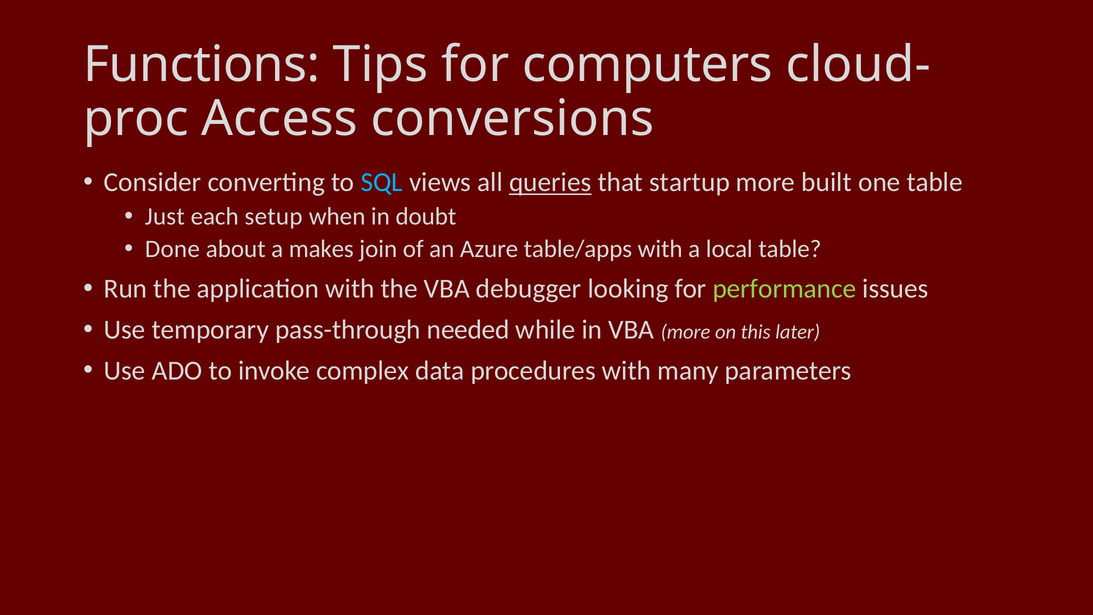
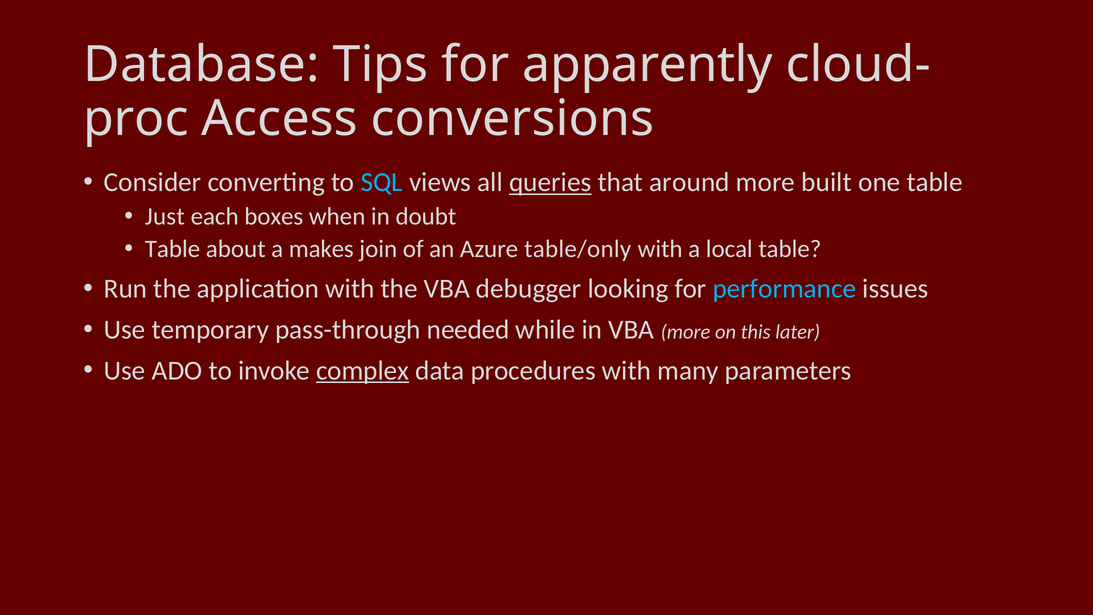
Functions: Functions -> Database (201, 65)
computers: computers -> apparently (648, 65)
startup: startup -> around (690, 182)
setup: setup -> boxes (274, 216)
Done: Done -> Table (173, 249)
table/apps: table/apps -> table/only (578, 249)
performance colour: light green -> light blue (784, 289)
complex underline: none -> present (363, 370)
